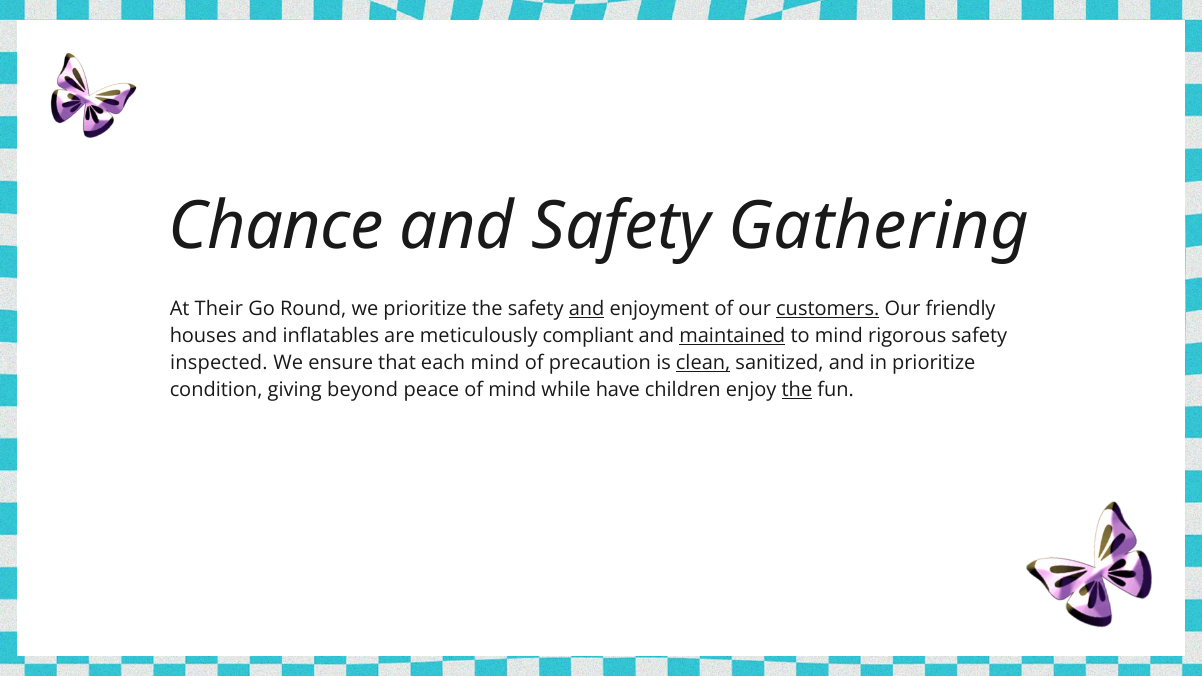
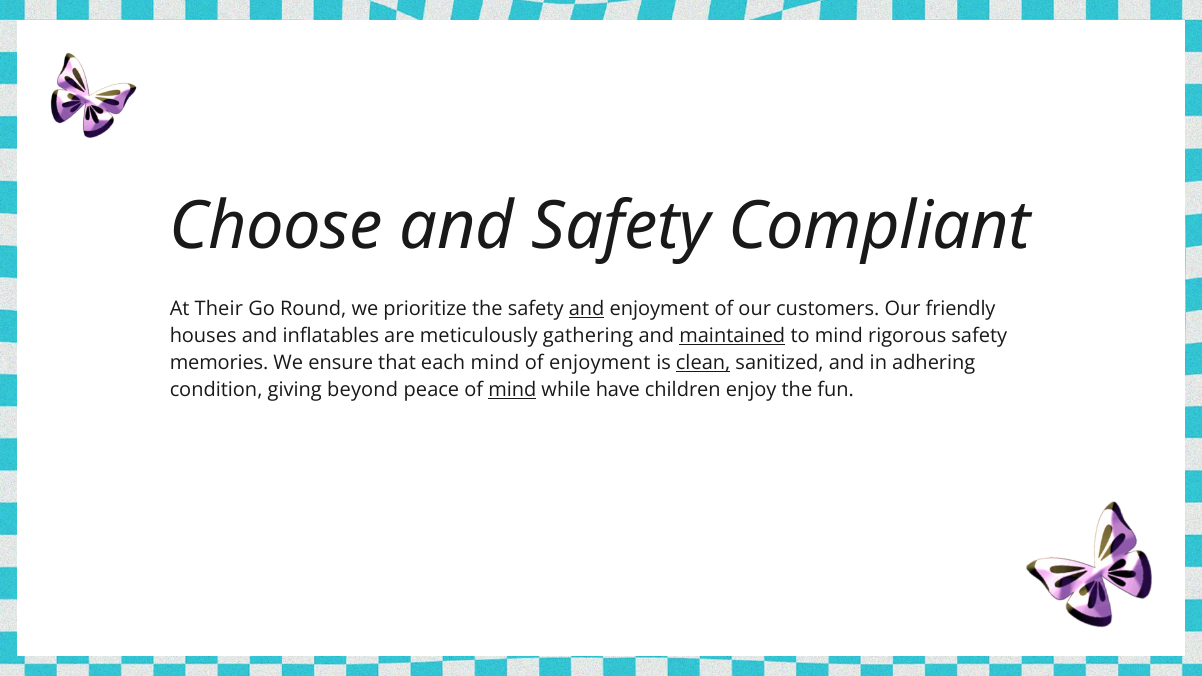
Chance: Chance -> Choose (276, 227)
Gathering: Gathering -> Compliant (879, 227)
customers underline: present -> none (828, 309)
compliant: compliant -> gathering (588, 336)
inspected: inspected -> memories (219, 363)
of precaution: precaution -> enjoyment (600, 363)
in prioritize: prioritize -> adhering (934, 363)
mind underline: none -> present (512, 390)
the underline: present -> none (797, 390)
